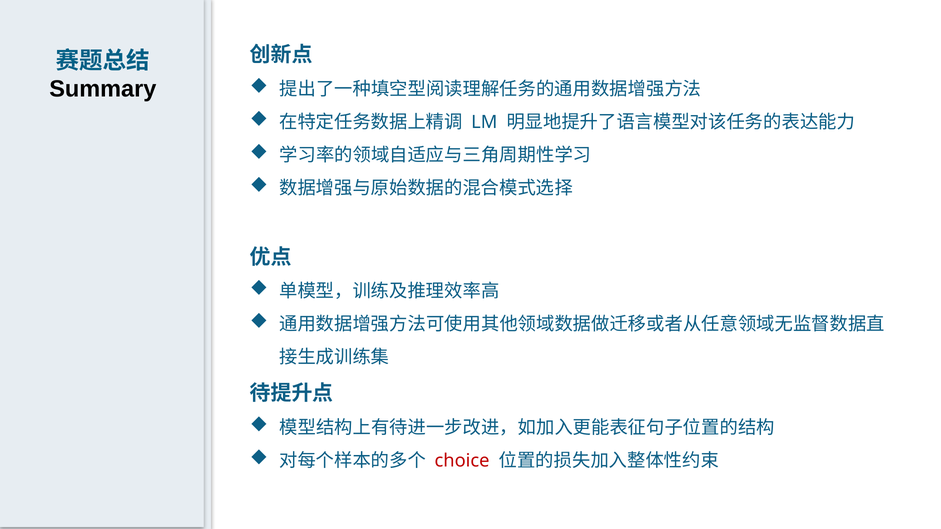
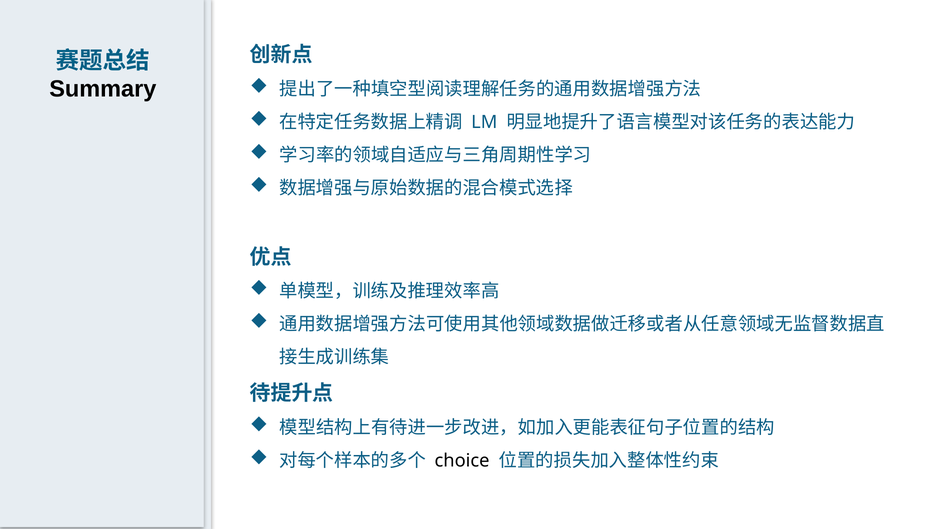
choice colour: red -> black (462, 461)
